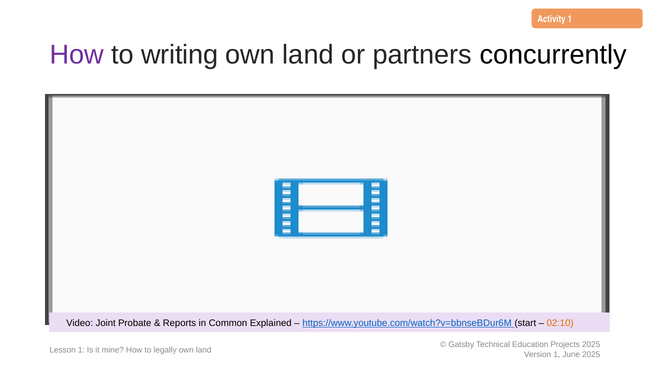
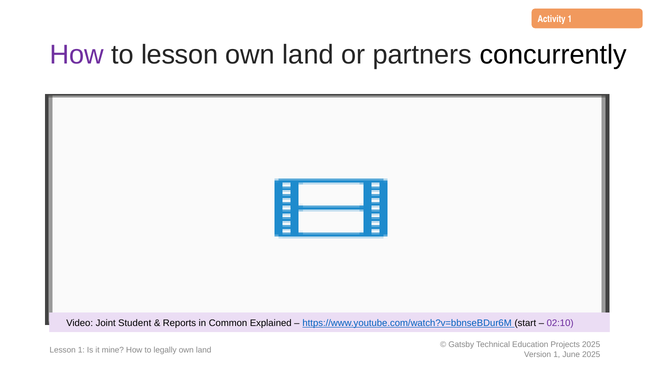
to writing: writing -> lesson (180, 55)
Probate: Probate -> Student (135, 323)
02:10 colour: orange -> purple (560, 323)
